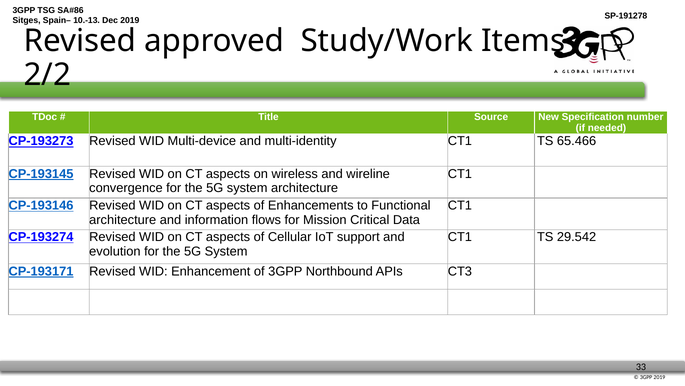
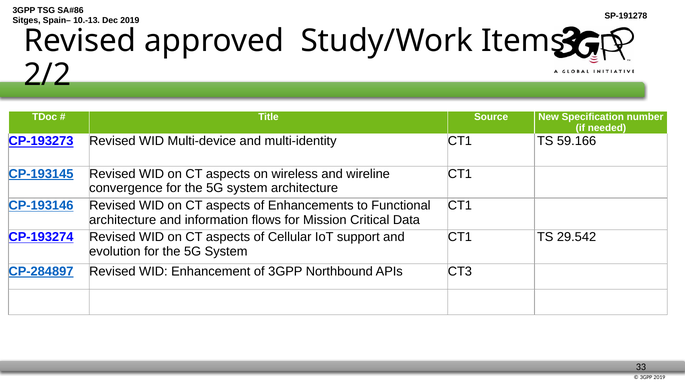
65.466: 65.466 -> 59.166 (577, 141)
CP-193171: CP-193171 -> CP-284897 (41, 271)
